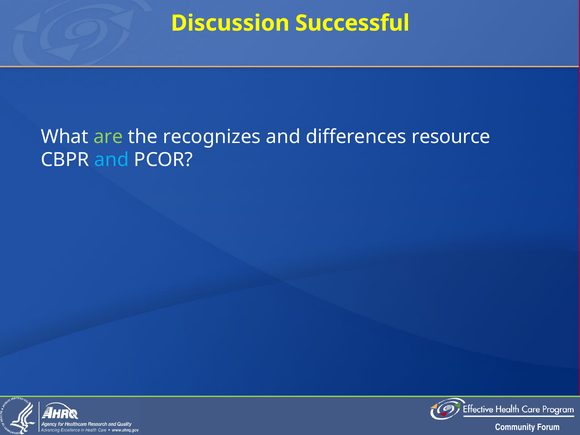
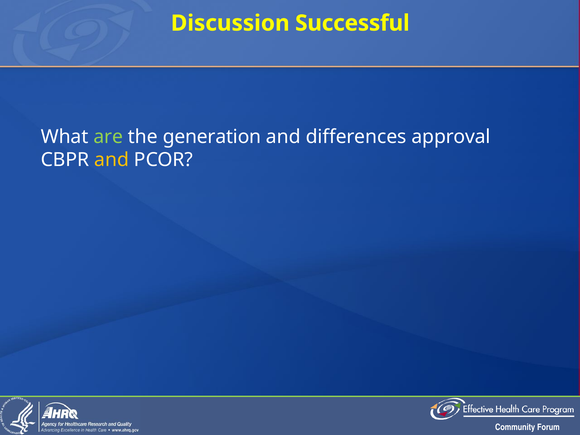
recognizes: recognizes -> generation (212, 137)
resource: resource -> approval (451, 137)
and colour: light blue -> yellow (112, 160)
